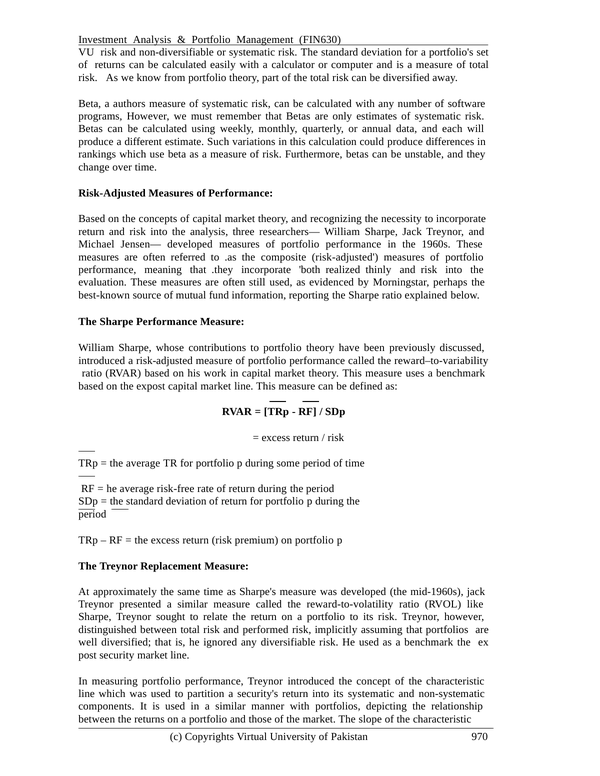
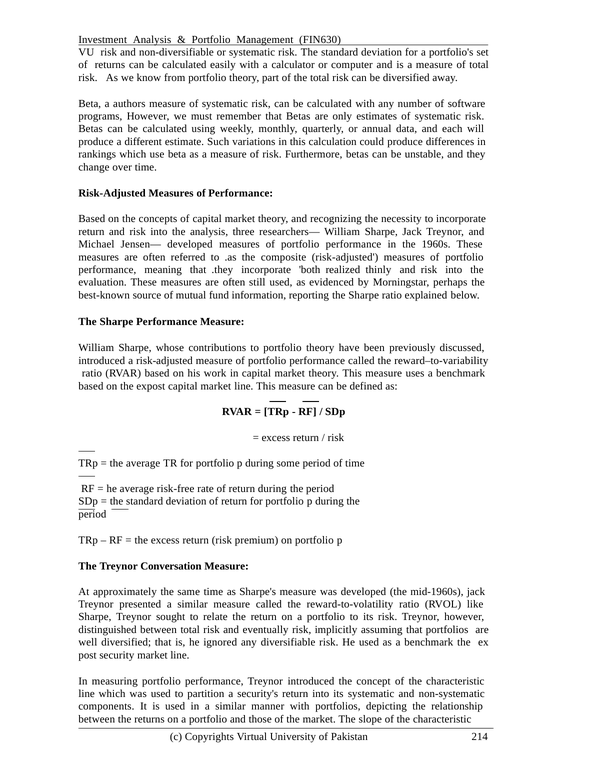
Replacement: Replacement -> Conversation (171, 566)
performed: performed -> eventually (266, 630)
970: 970 -> 214 (480, 737)
